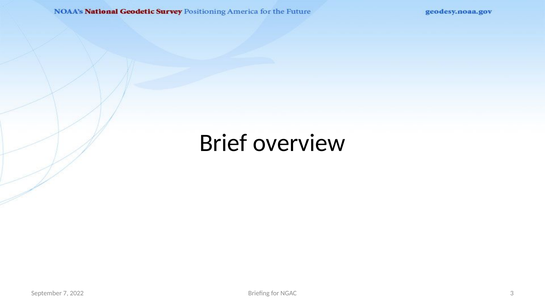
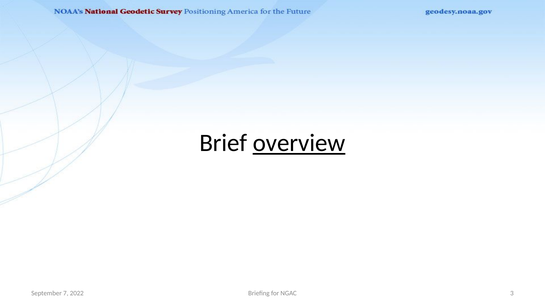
overview underline: none -> present (299, 143)
